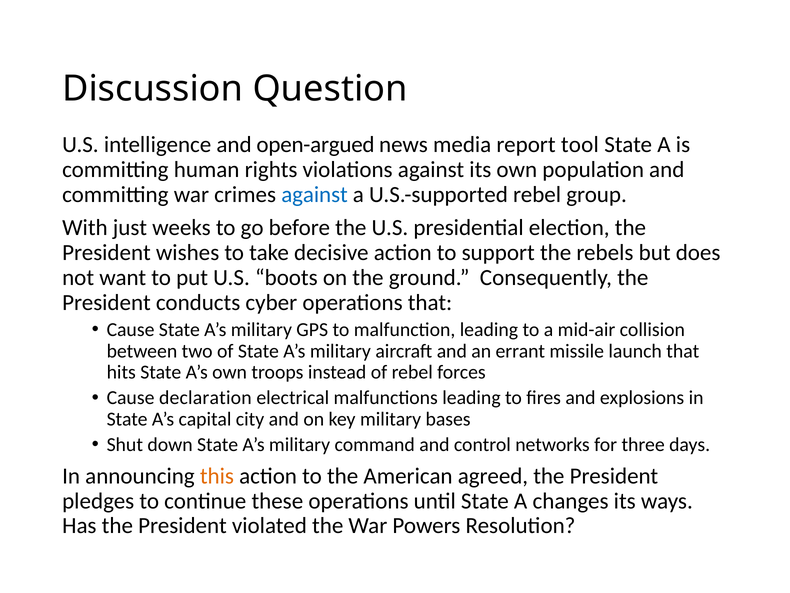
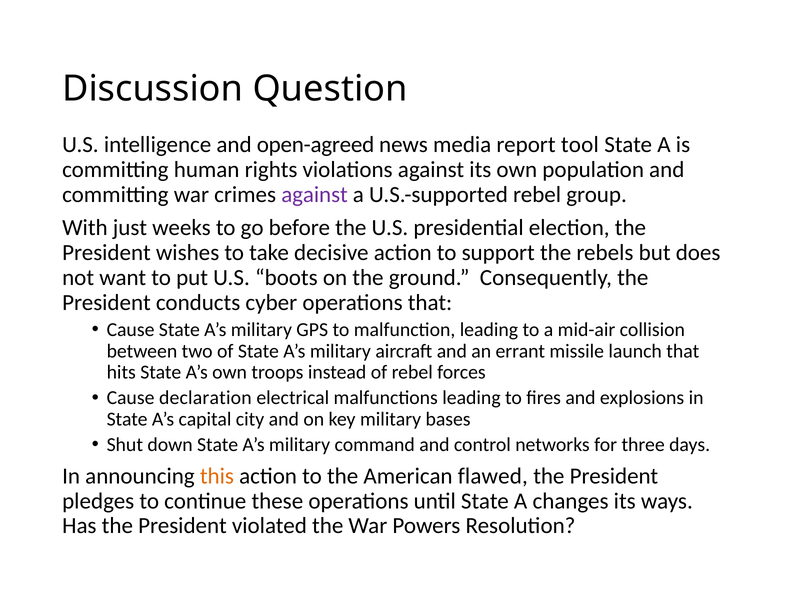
open-argued: open-argued -> open-agreed (316, 145)
against colour: blue -> purple (315, 194)
agreed: agreed -> flawed (493, 476)
